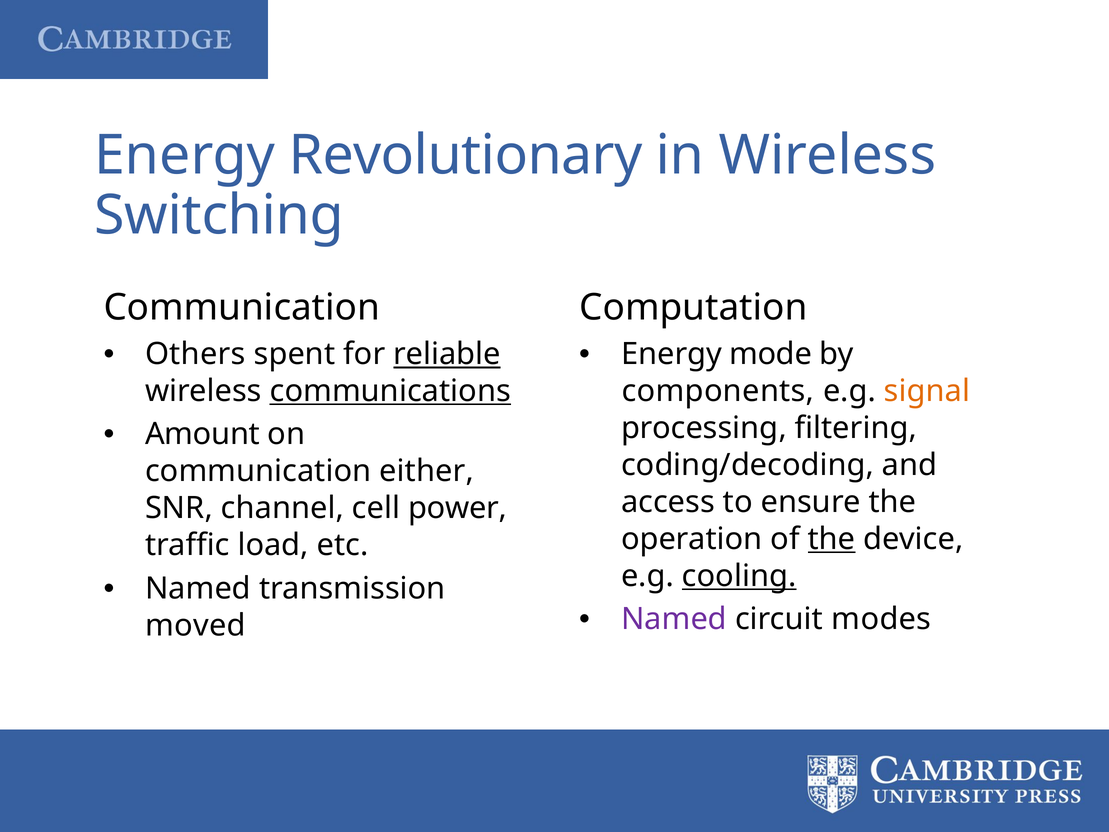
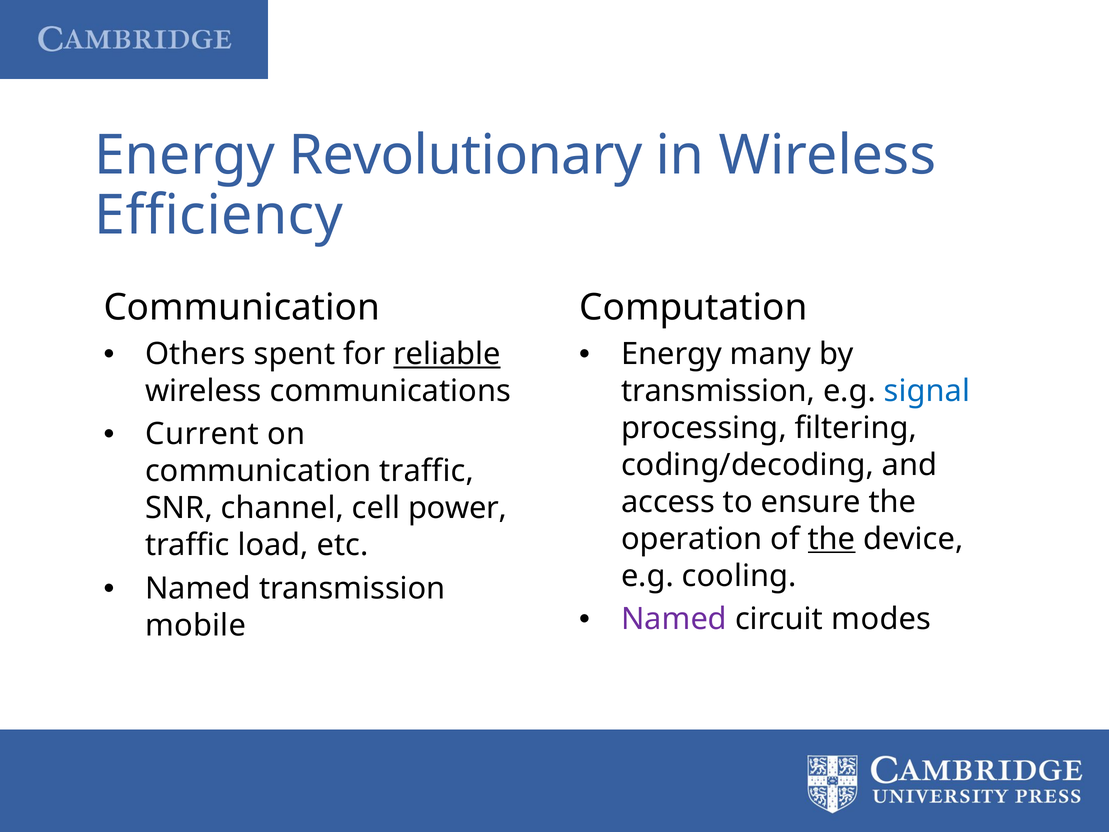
Switching: Switching -> Efficiency (219, 215)
mode: mode -> many (770, 354)
communications underline: present -> none (390, 391)
components: components -> transmission (718, 391)
signal colour: orange -> blue (927, 391)
Amount: Amount -> Current (202, 434)
communication either: either -> traffic (427, 471)
cooling underline: present -> none (739, 576)
moved: moved -> mobile (196, 625)
